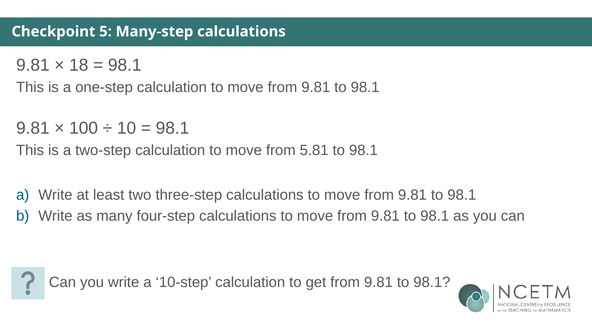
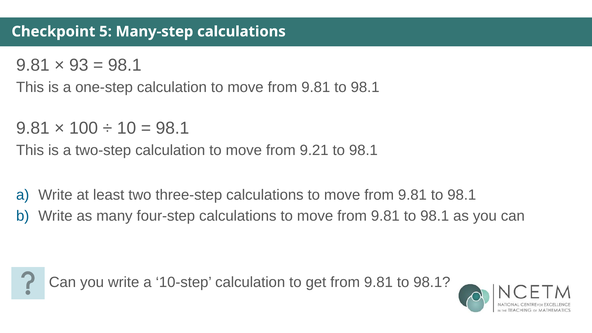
18: 18 -> 93 (79, 65)
5.81: 5.81 -> 9.21 (314, 150)
